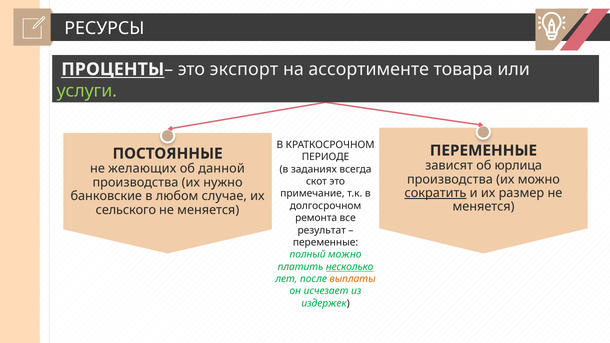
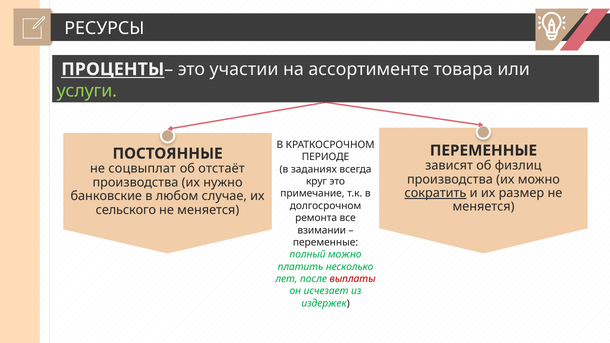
экспорт: экспорт -> участии (244, 69)
юрлица: юрлица -> физлиц (518, 166)
желающих: желающих -> соцвыплат (142, 169)
данной: данной -> отстаёт (222, 169)
скот: скот -> круг (317, 181)
результат: результат -> взимании (322, 230)
несколько underline: present -> none (350, 267)
выплаты colour: orange -> red (353, 279)
